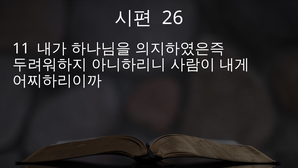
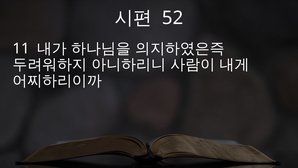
26: 26 -> 52 (173, 18)
